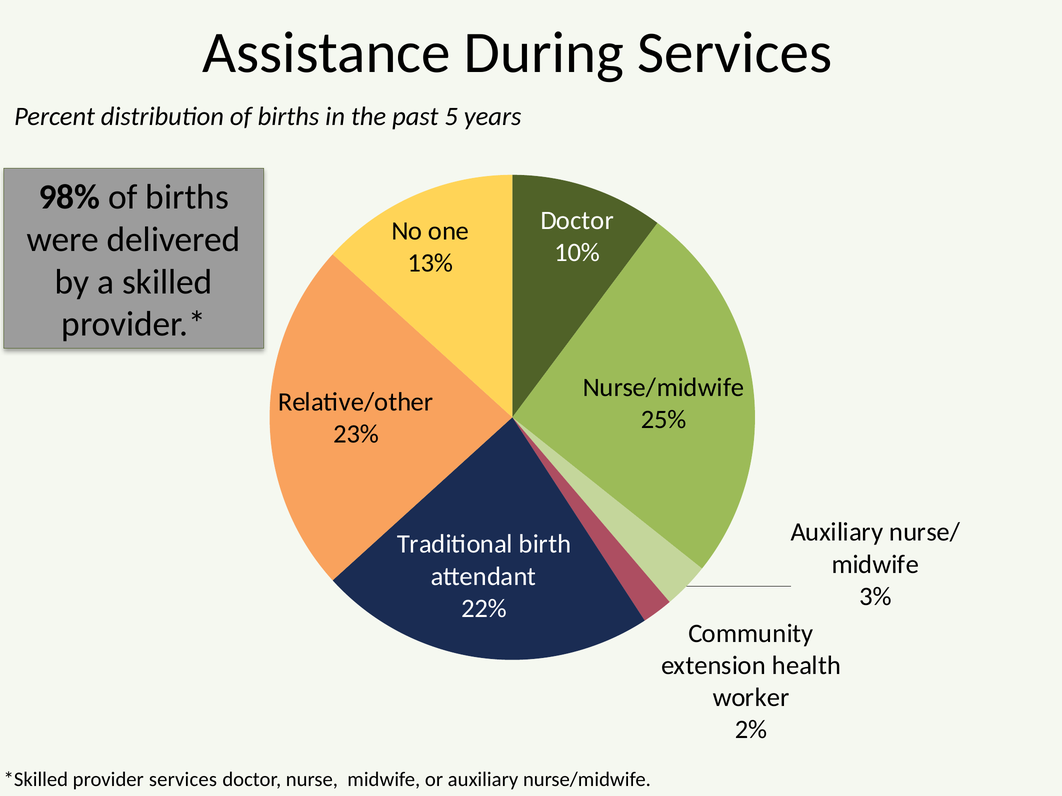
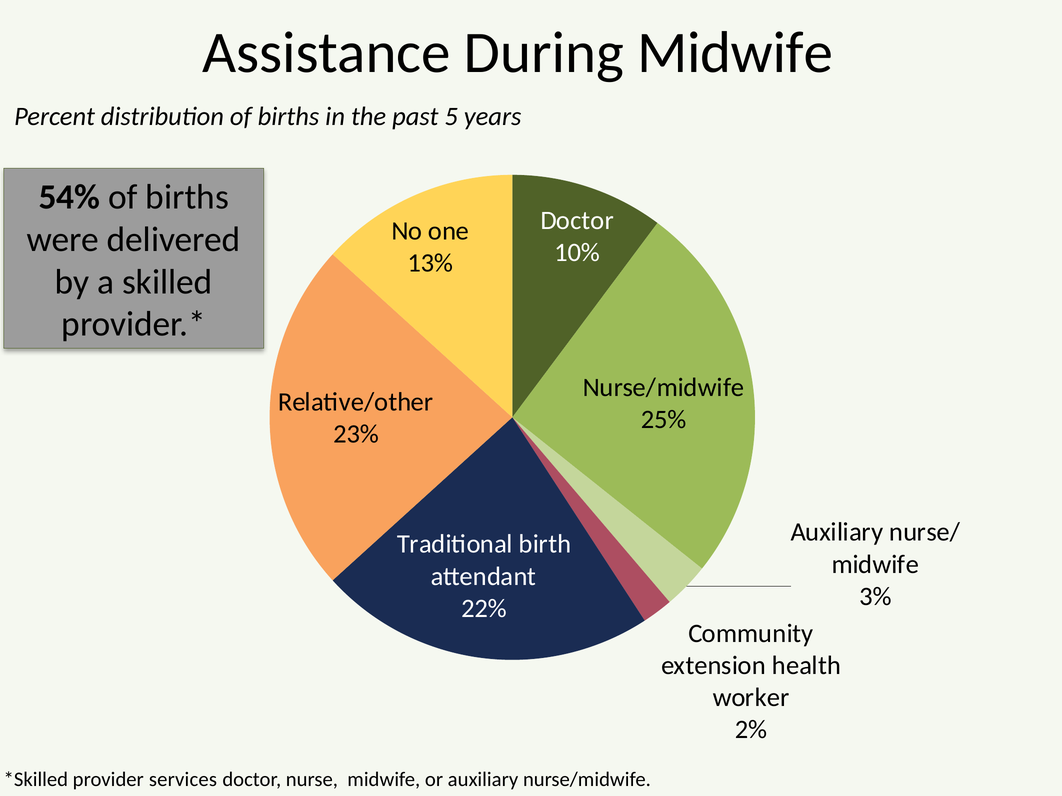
During Services: Services -> Midwife (735, 53)
98%: 98% -> 54% (69, 197)
